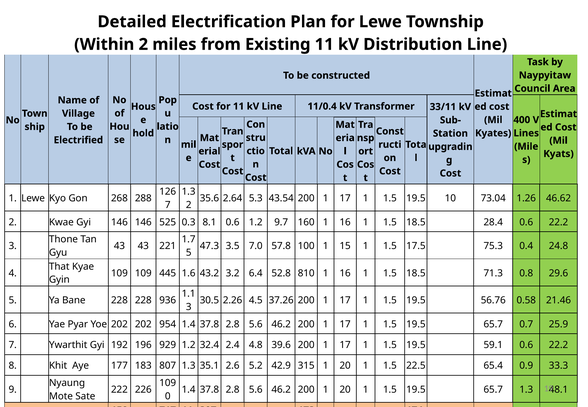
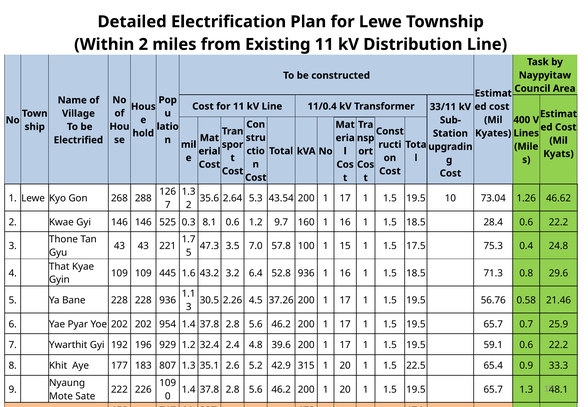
52.8 810: 810 -> 936 (306, 273)
